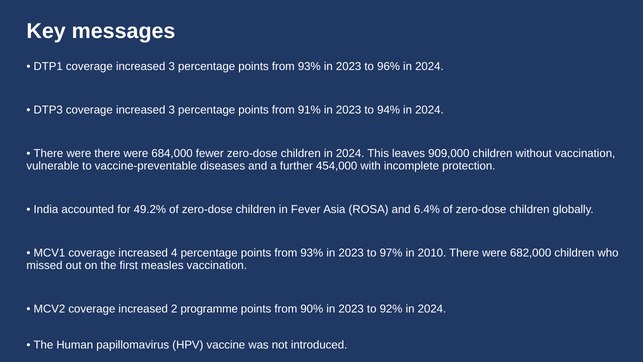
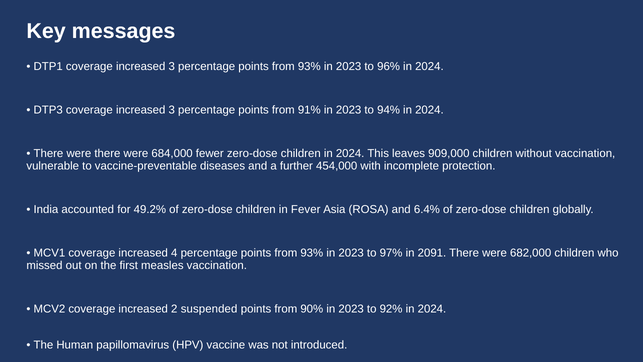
2010: 2010 -> 2091 (432, 253)
programme: programme -> suspended (209, 309)
